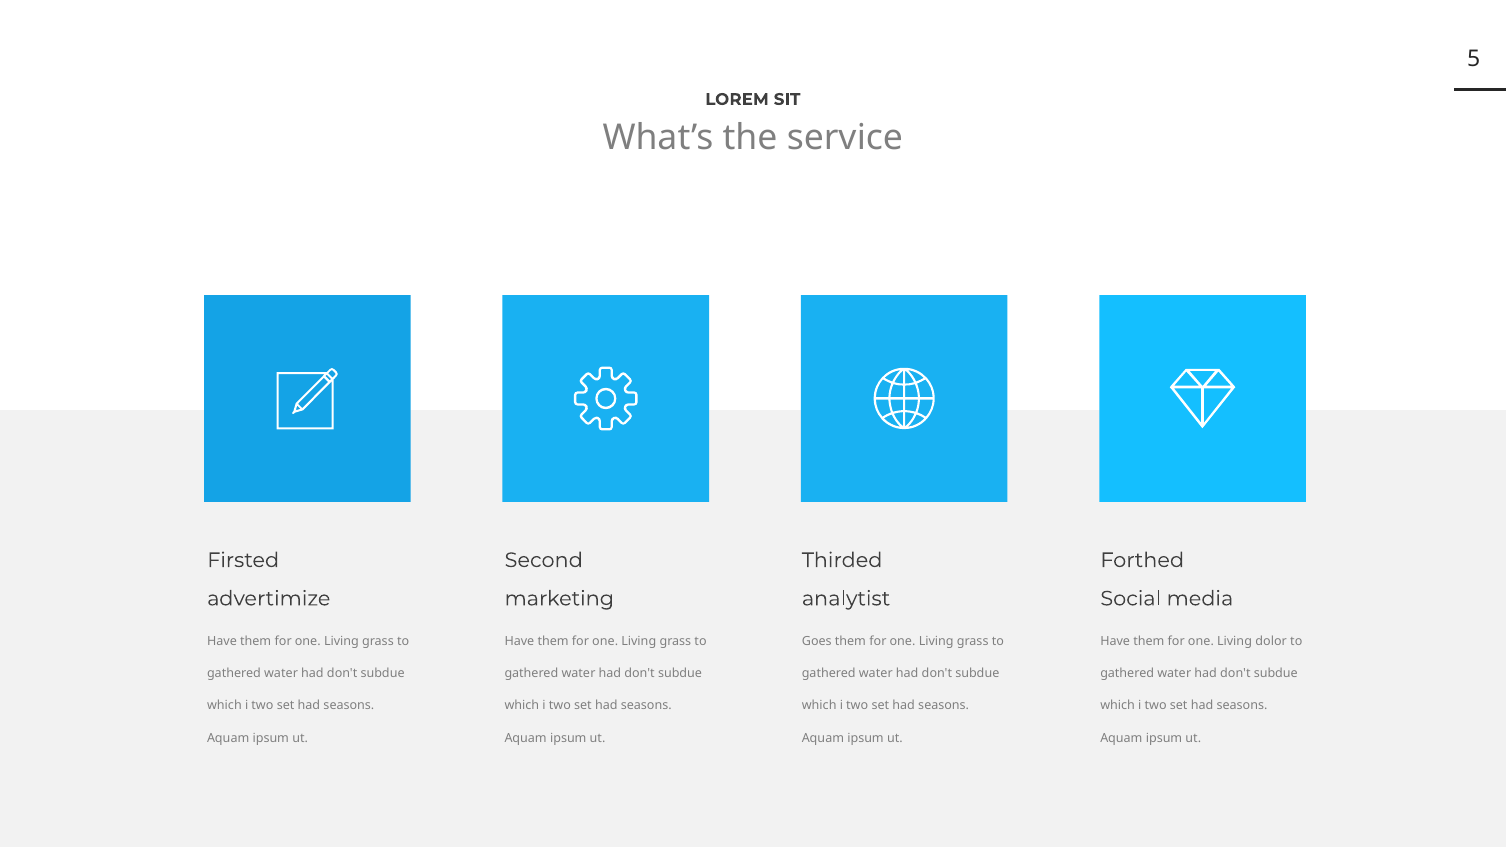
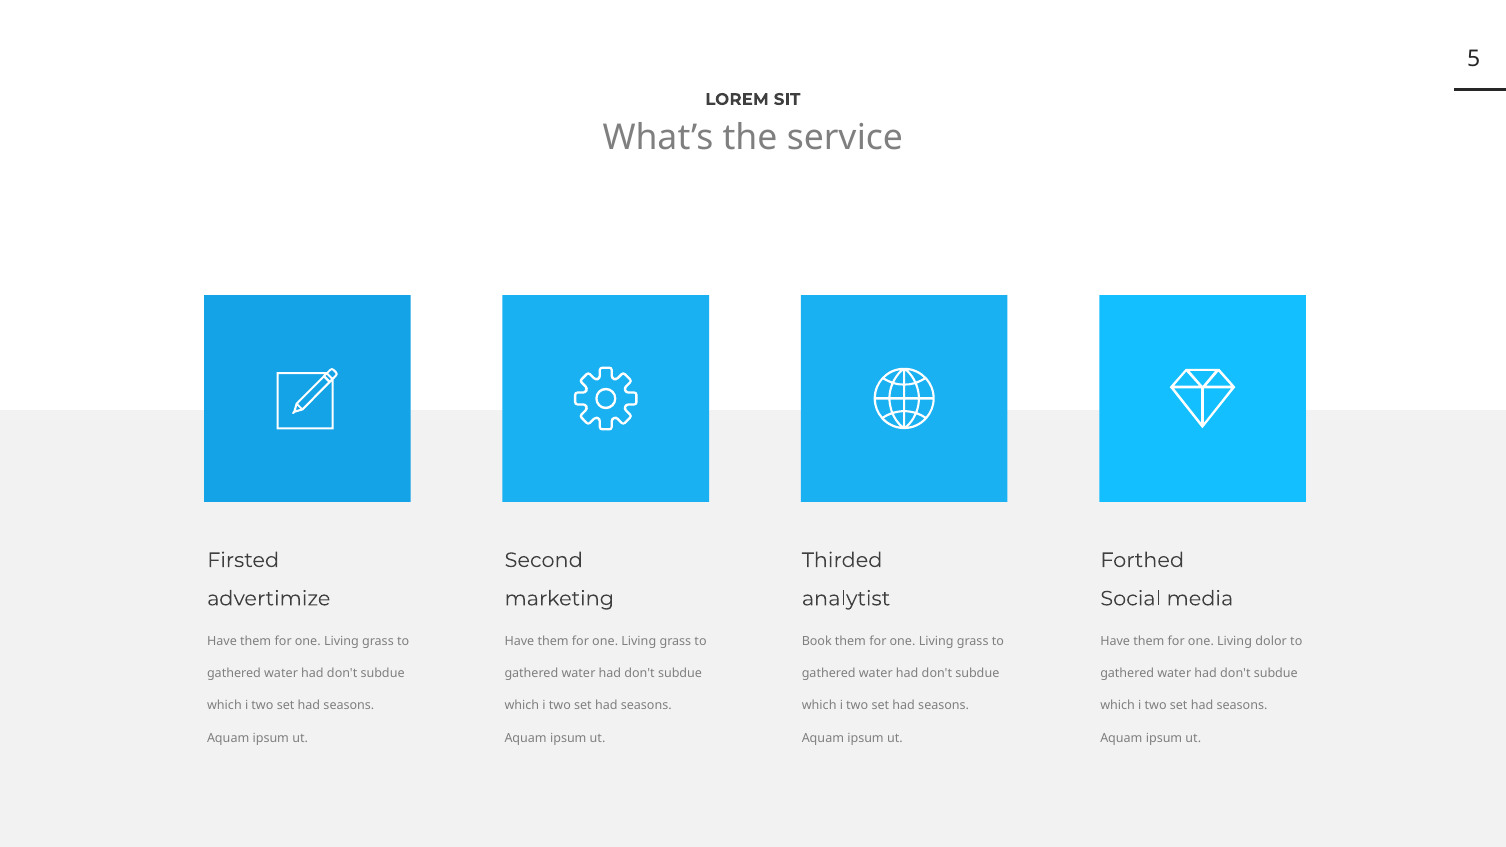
Goes: Goes -> Book (817, 642)
